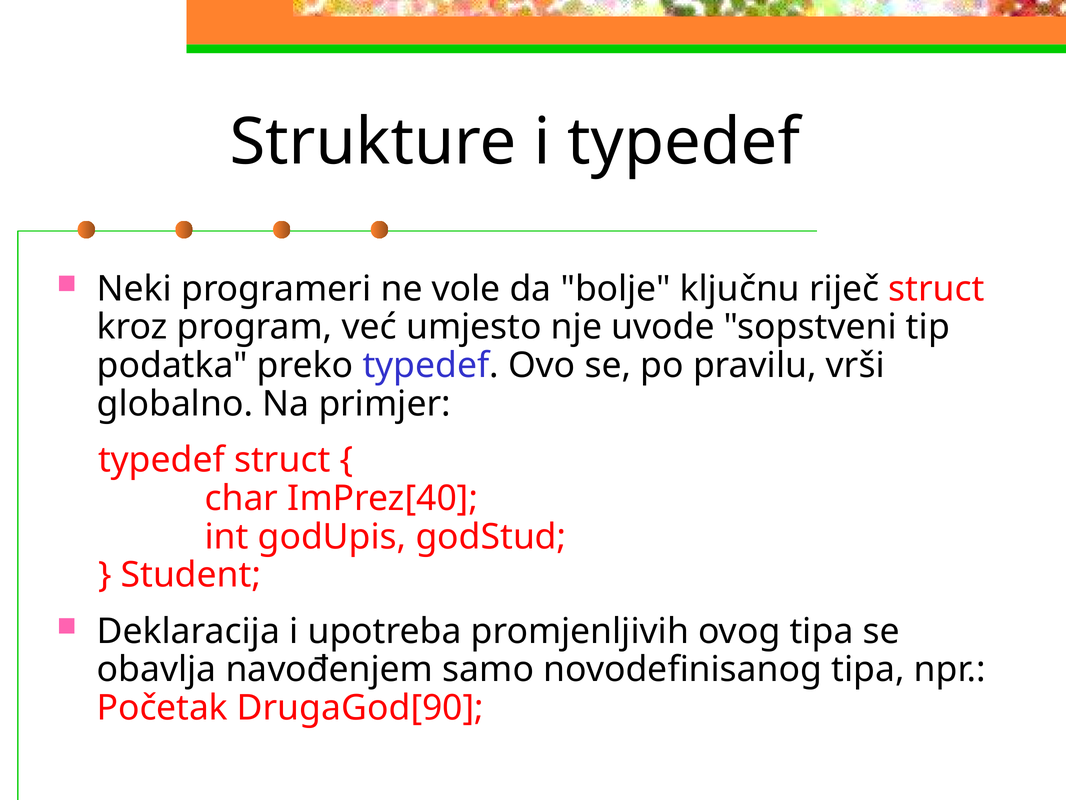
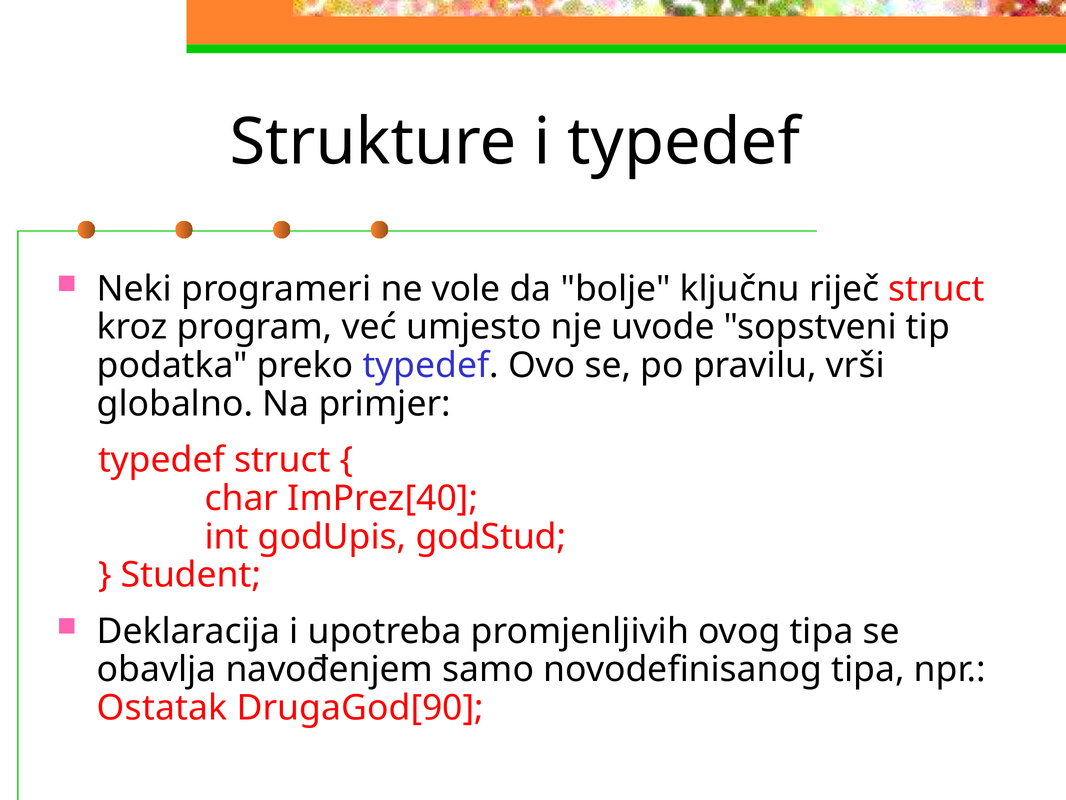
Početak: Početak -> Ostatak (162, 708)
